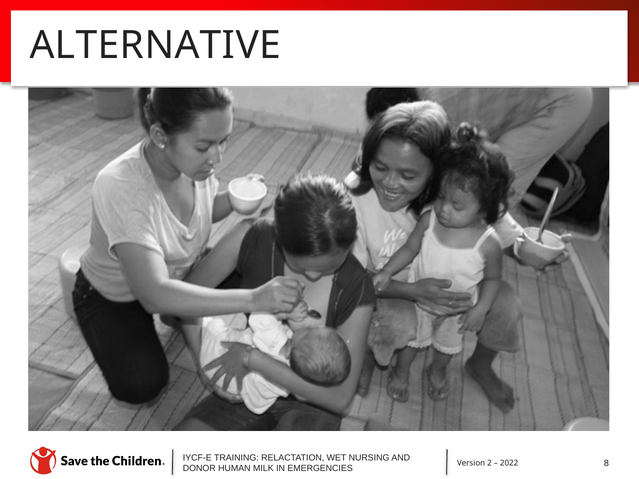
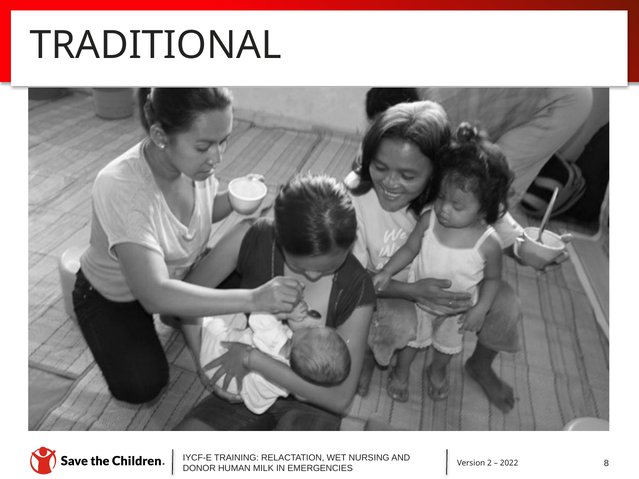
ALTERNATIVE: ALTERNATIVE -> TRADITIONAL (156, 46)
